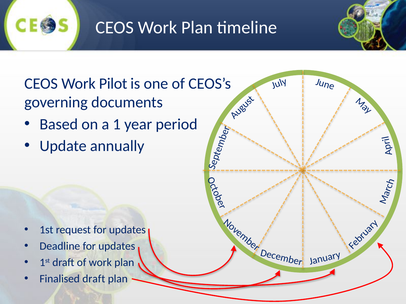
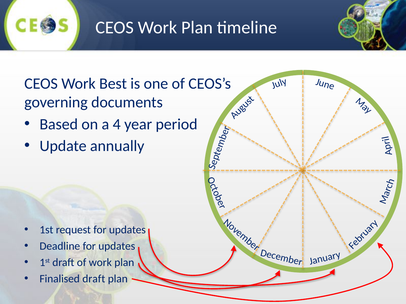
Pilot: Pilot -> Best (113, 84)
1: 1 -> 4 (117, 124)
